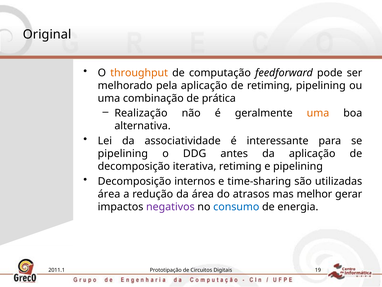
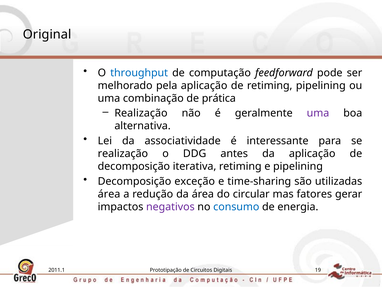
throughput colour: orange -> blue (139, 73)
uma colour: orange -> purple (318, 113)
pipelining: pipelining -> realização (123, 153)
internos: internos -> exceção (195, 181)
atrasos: atrasos -> circular (251, 194)
melhor: melhor -> fatores (314, 194)
